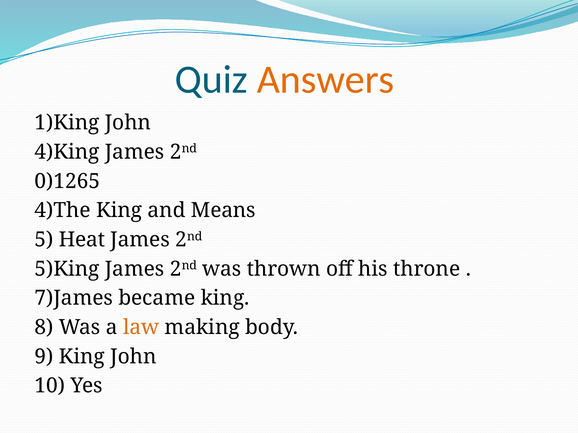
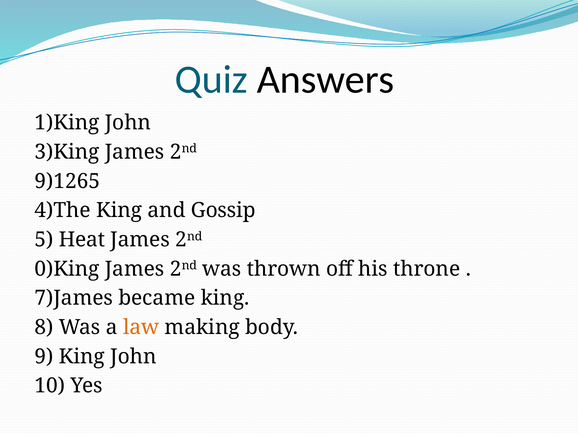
Answers colour: orange -> black (326, 80)
4)King: 4)King -> 3)King (67, 152)
0)1265: 0)1265 -> 9)1265 (67, 181)
Means: Means -> Gossip (223, 211)
5)King: 5)King -> 0)King (67, 269)
